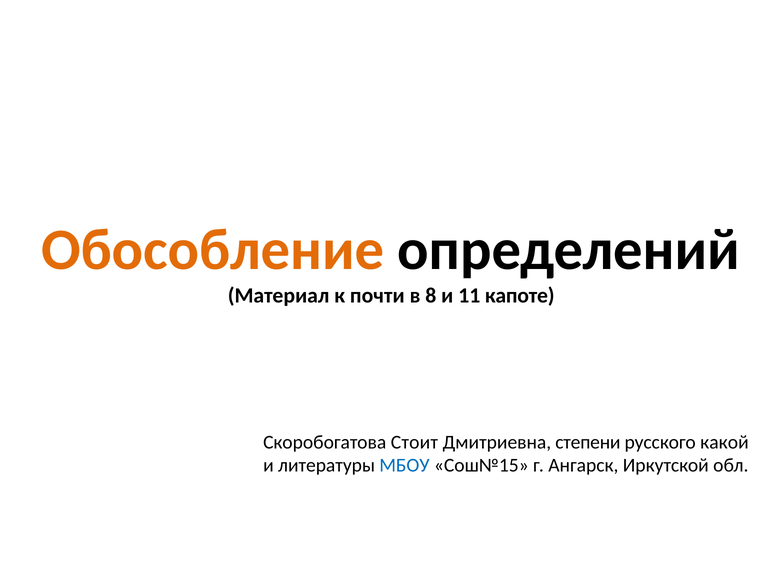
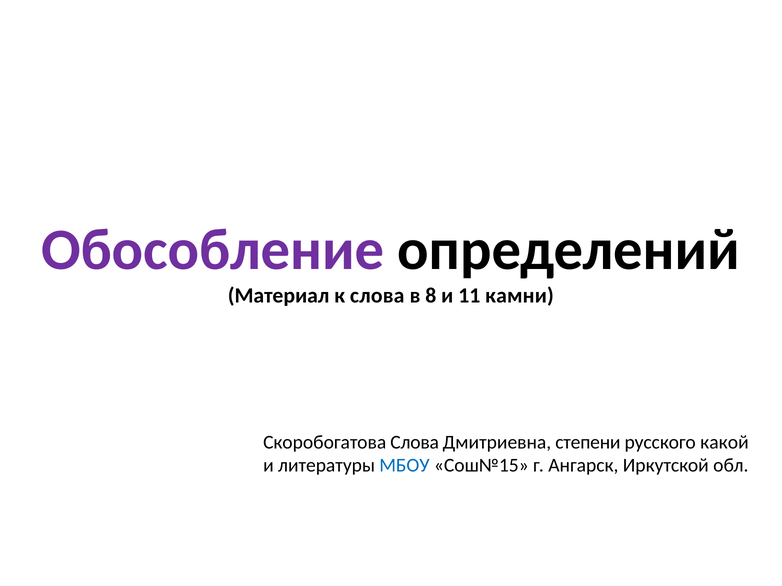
Обособление colour: orange -> purple (213, 250)
к почти: почти -> слова (377, 296)
капоте: капоте -> камни (520, 296)
Скоробогатова Стоит: Стоит -> Слова (415, 442)
